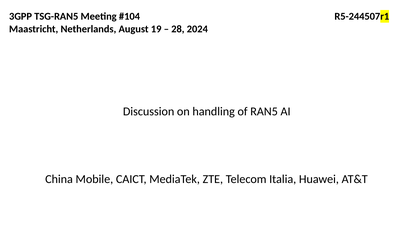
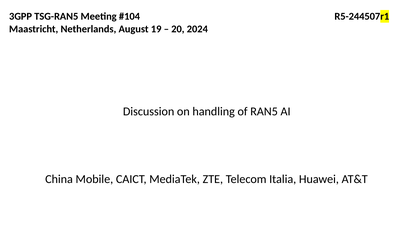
28: 28 -> 20 (178, 29)
